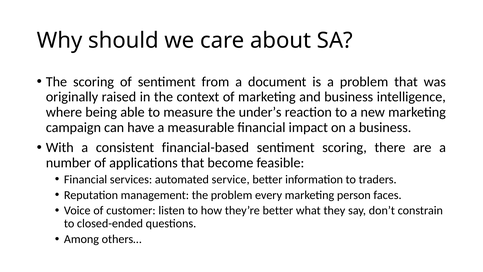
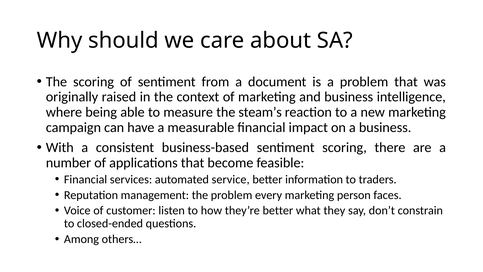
under’s: under’s -> steam’s (260, 112)
financial-based: financial-based -> business-based (205, 147)
